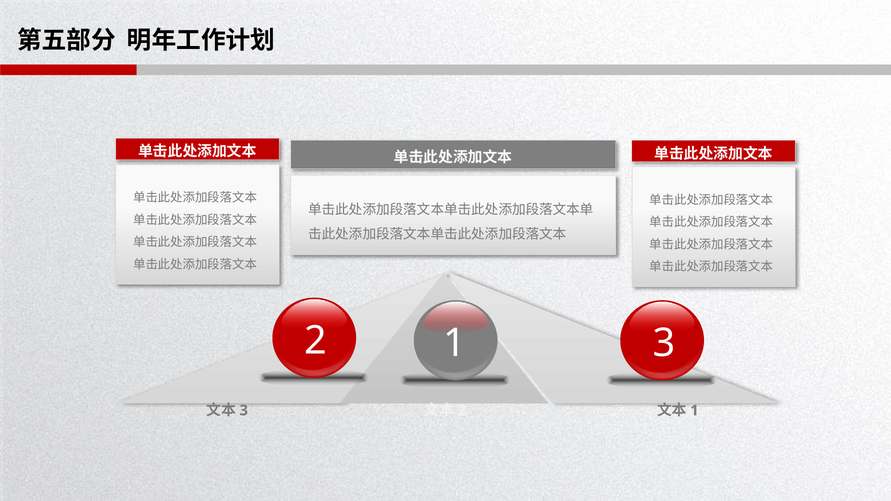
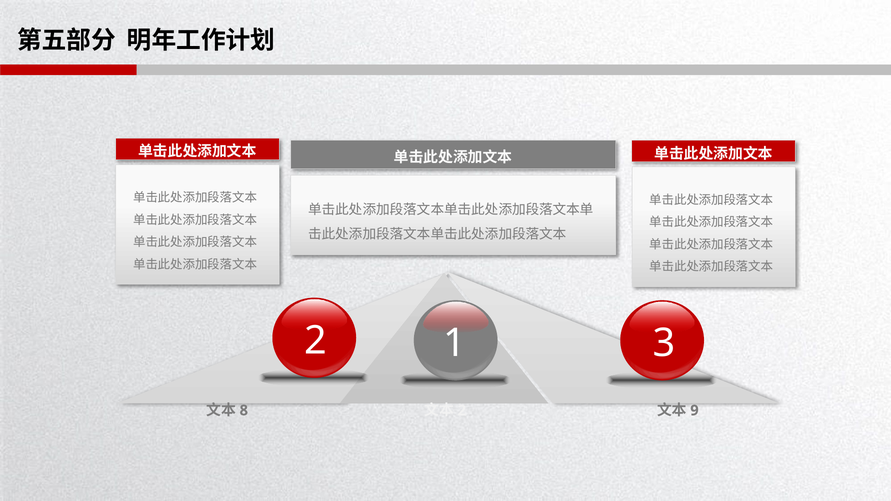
3: 3 -> 8 (244, 411)
1: 1 -> 9 (694, 411)
